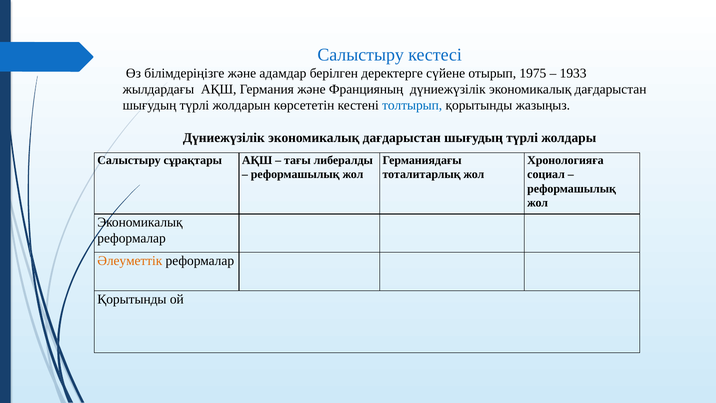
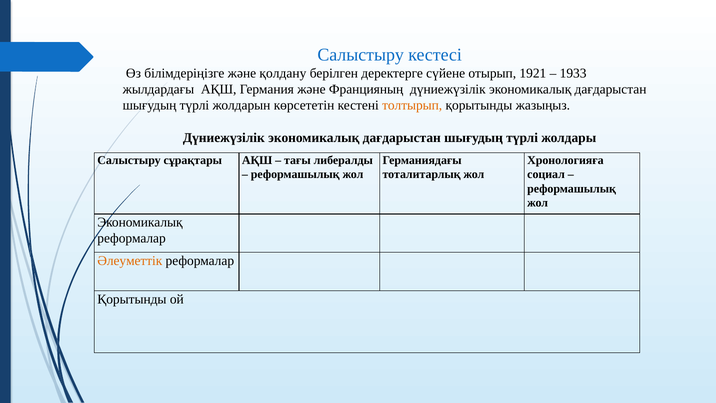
адамдар: адамдар -> қолдану (283, 73)
1975: 1975 -> 1921 (533, 73)
толтырып colour: blue -> orange (412, 105)
